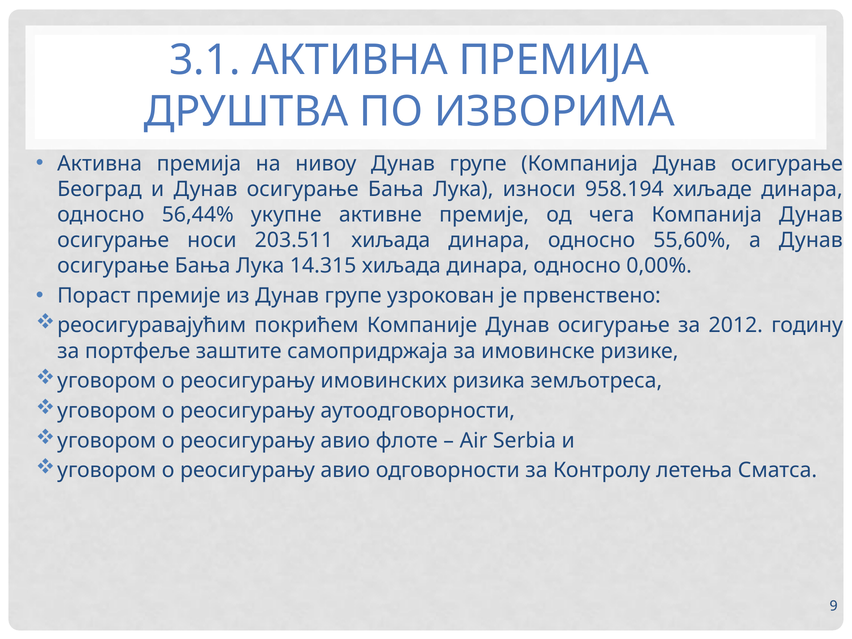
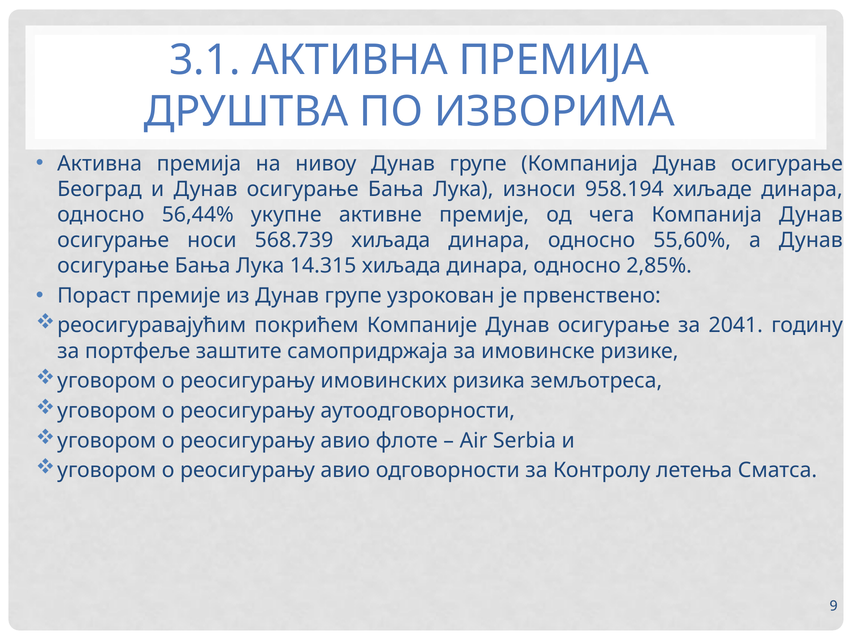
203.511: 203.511 -> 568.739 (294, 240)
0,00%: 0,00% -> 2,85% (659, 266)
2012: 2012 -> 2041 (736, 325)
